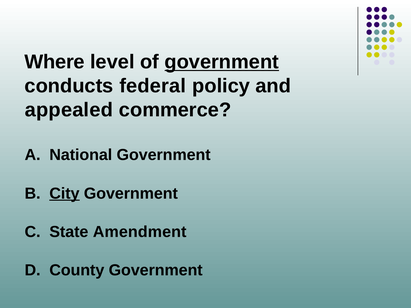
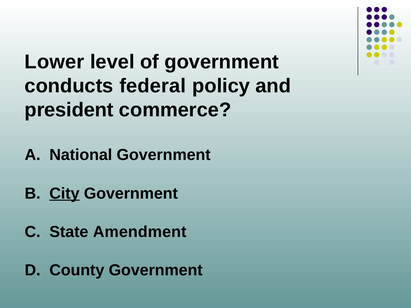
Where: Where -> Lower (54, 62)
government underline: present -> none (222, 62)
appealed: appealed -> president (69, 110)
